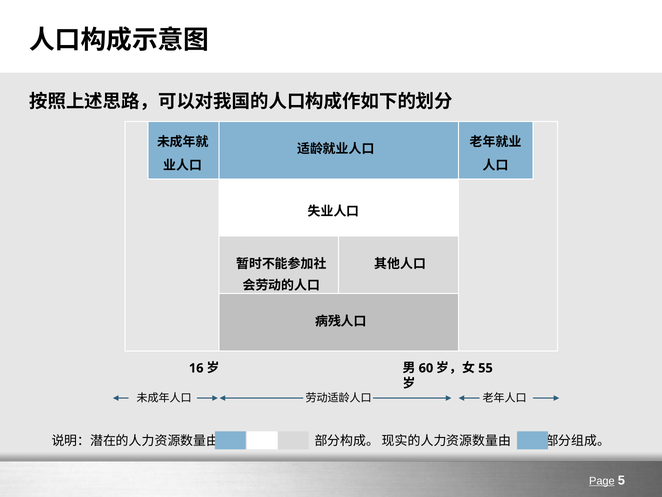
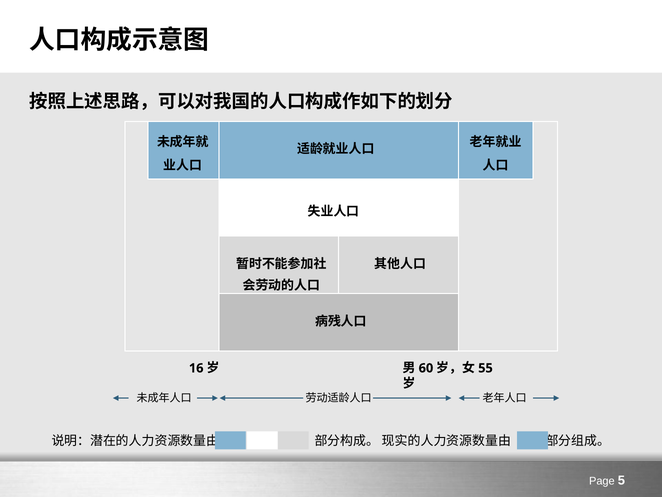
Page underline: present -> none (602, 481)
